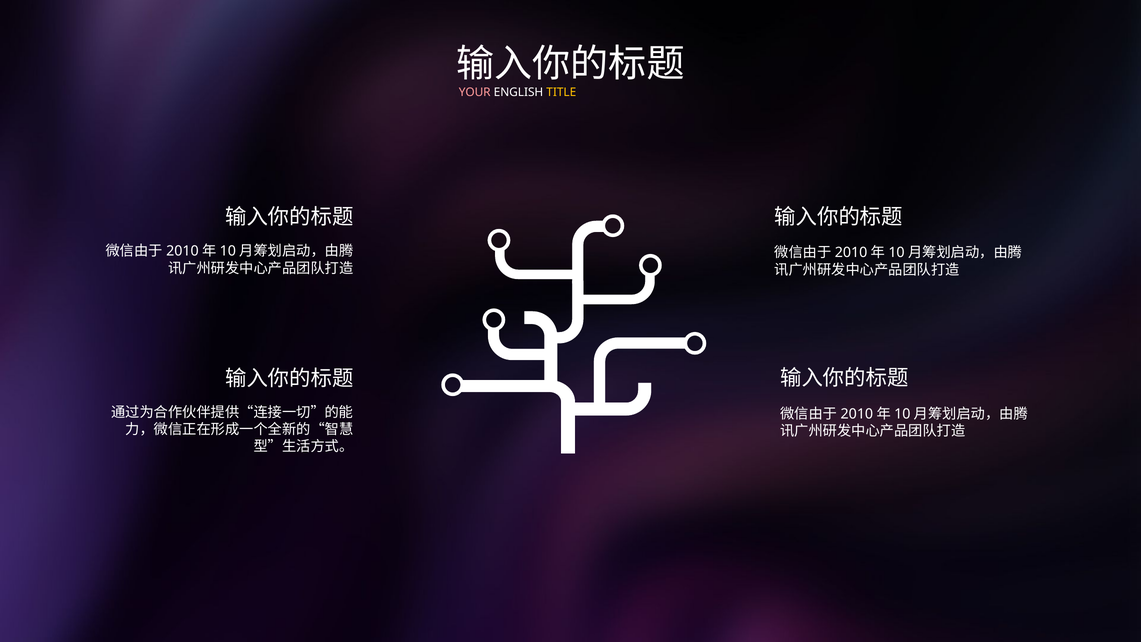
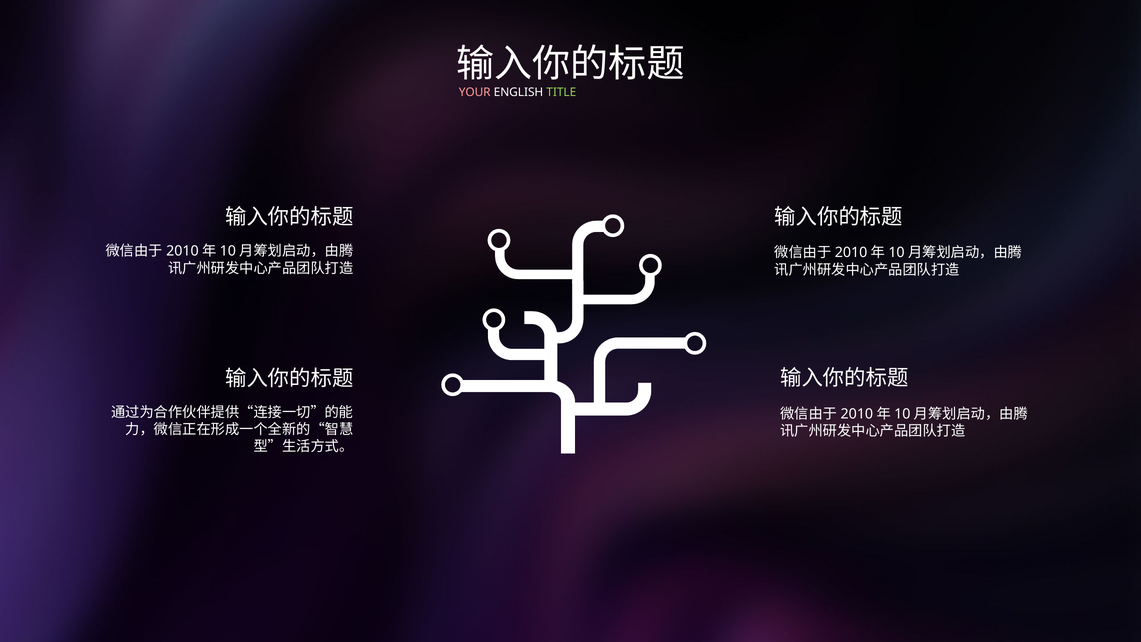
TITLE colour: yellow -> light green (561, 92)
